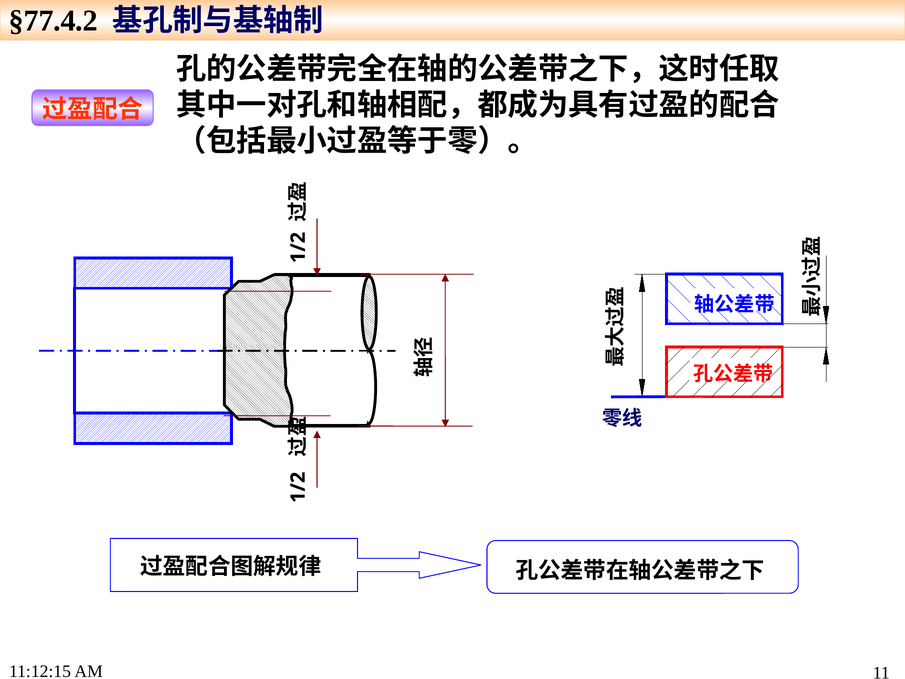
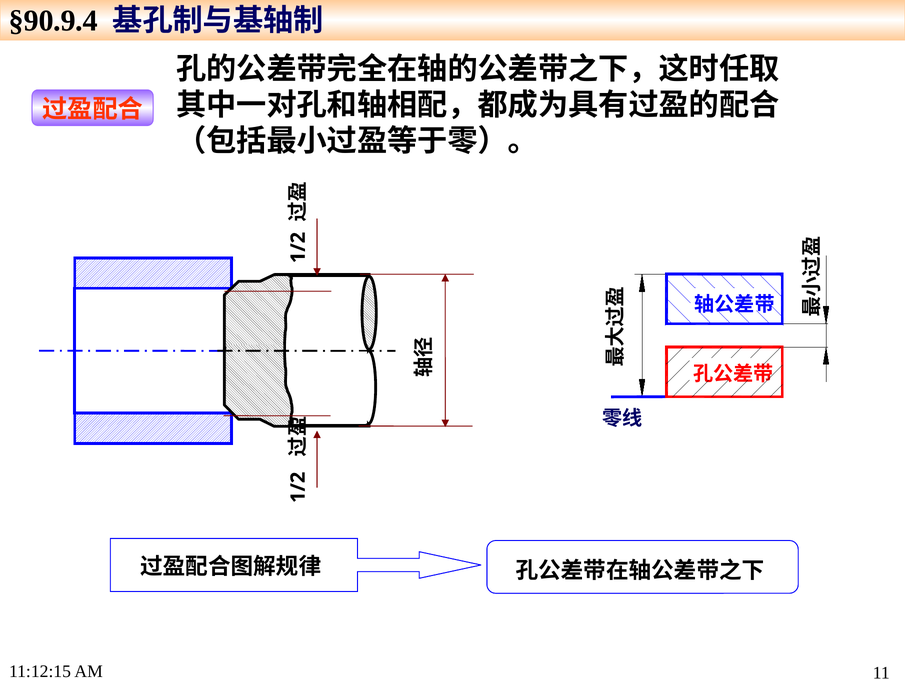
§77.4.2: §77.4.2 -> §90.9.4 (53, 21)
